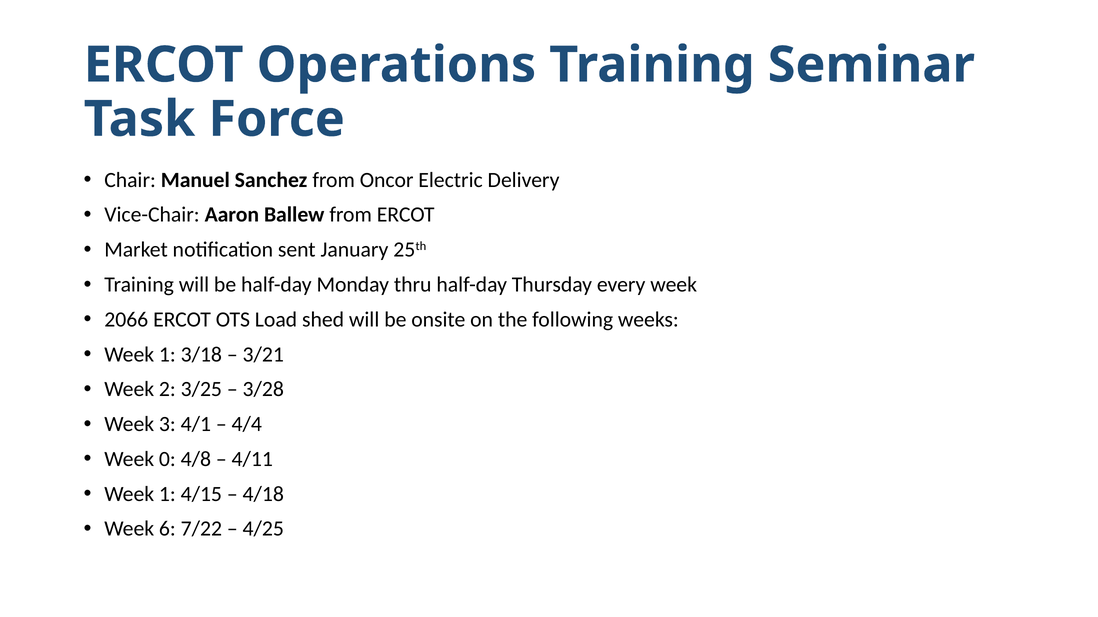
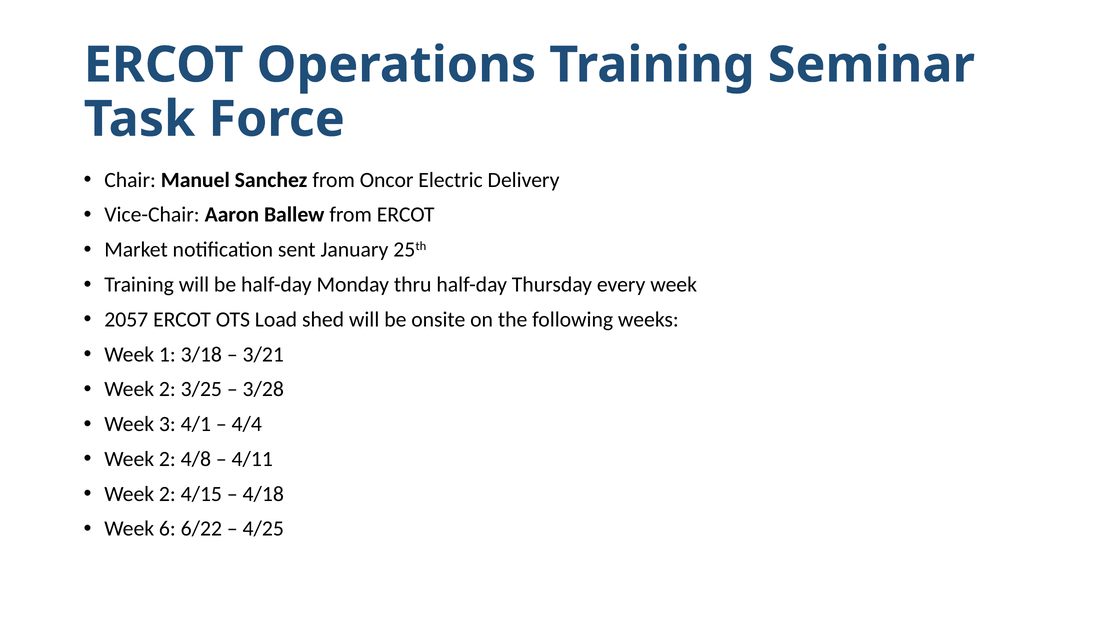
2066: 2066 -> 2057 (126, 320)
0: 0 -> 2 (167, 459)
1: 1 -> 2 (167, 494)
7/22: 7/22 -> 6/22 (201, 529)
